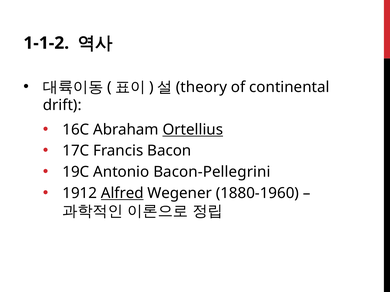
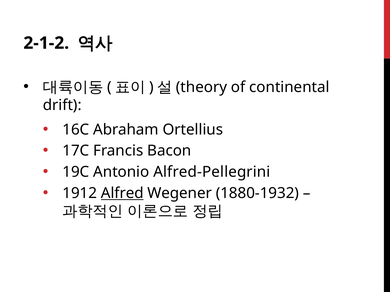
1-1-2: 1-1-2 -> 2-1-2 (46, 43)
Ortellius underline: present -> none (193, 130)
Bacon-Pellegrini: Bacon-Pellegrini -> Alfred-Pellegrini (212, 172)
1880-1960: 1880-1960 -> 1880-1932 (257, 193)
